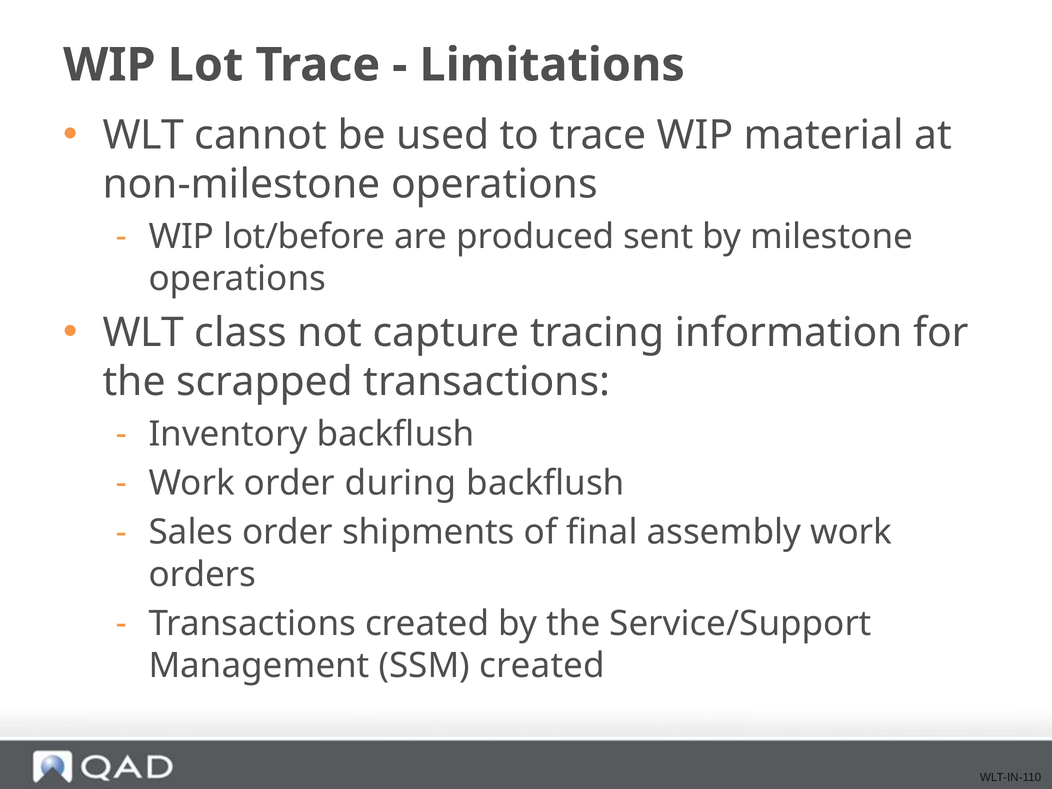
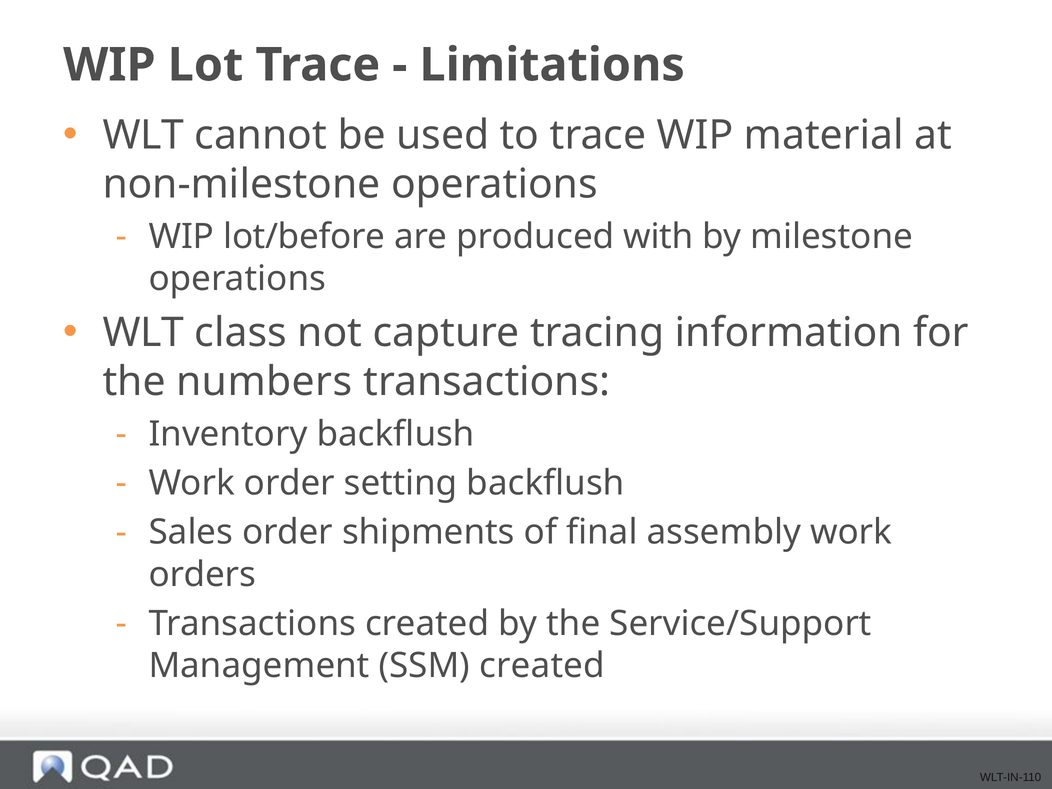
sent: sent -> with (658, 237)
scrapped: scrapped -> numbers (264, 382)
during: during -> setting (401, 483)
